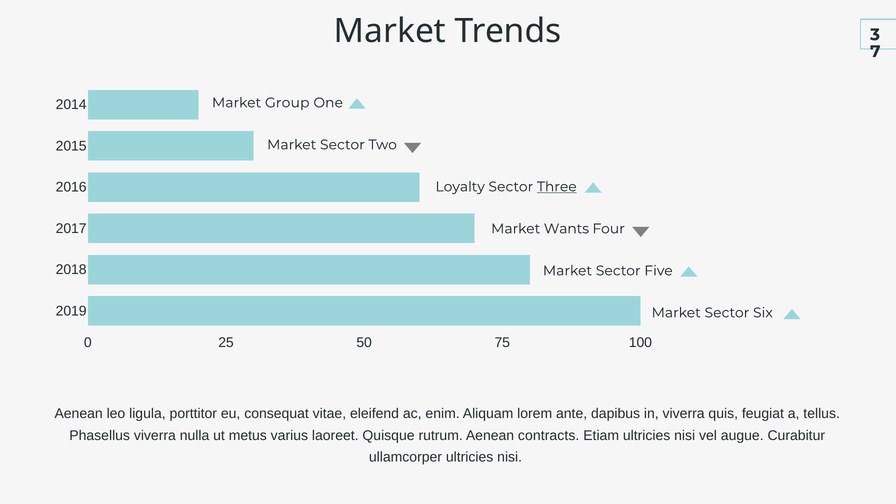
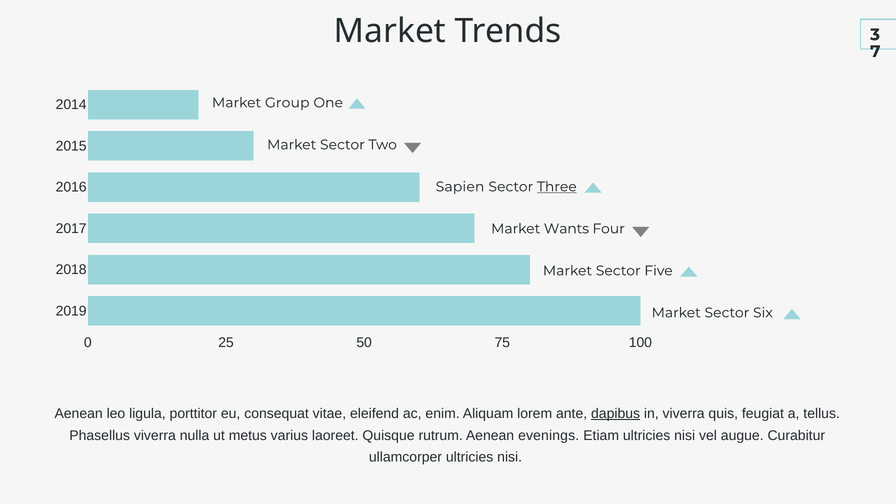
Loyalty: Loyalty -> Sapien (460, 187)
dapibus underline: none -> present (616, 414)
contracts: contracts -> evenings (549, 435)
